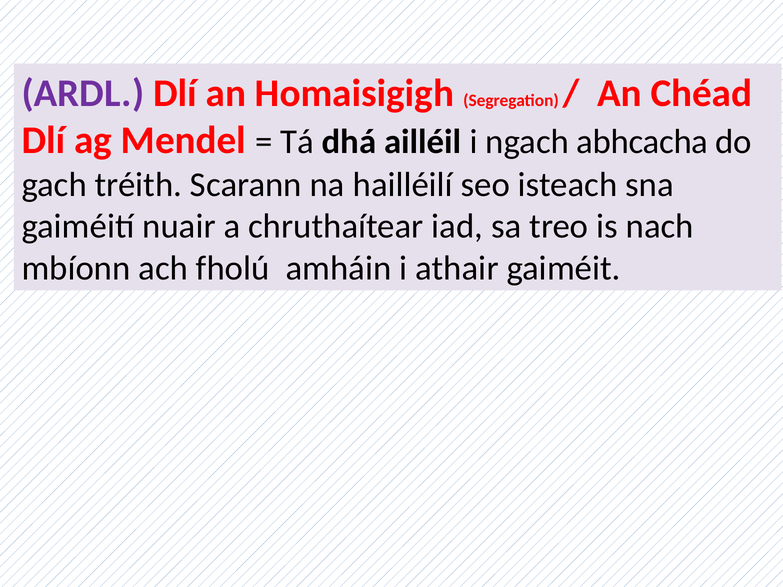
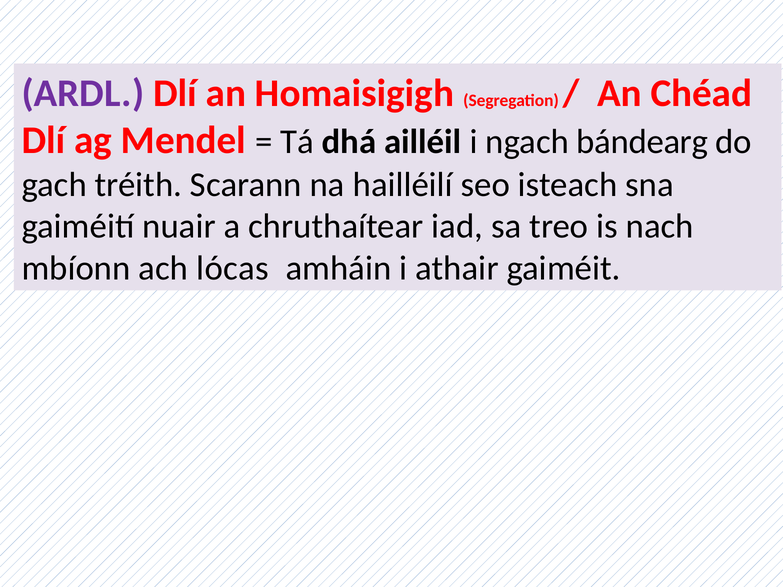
abhcacha: abhcacha -> bándearg (642, 142)
fholú: fholú -> lócas (233, 268)
